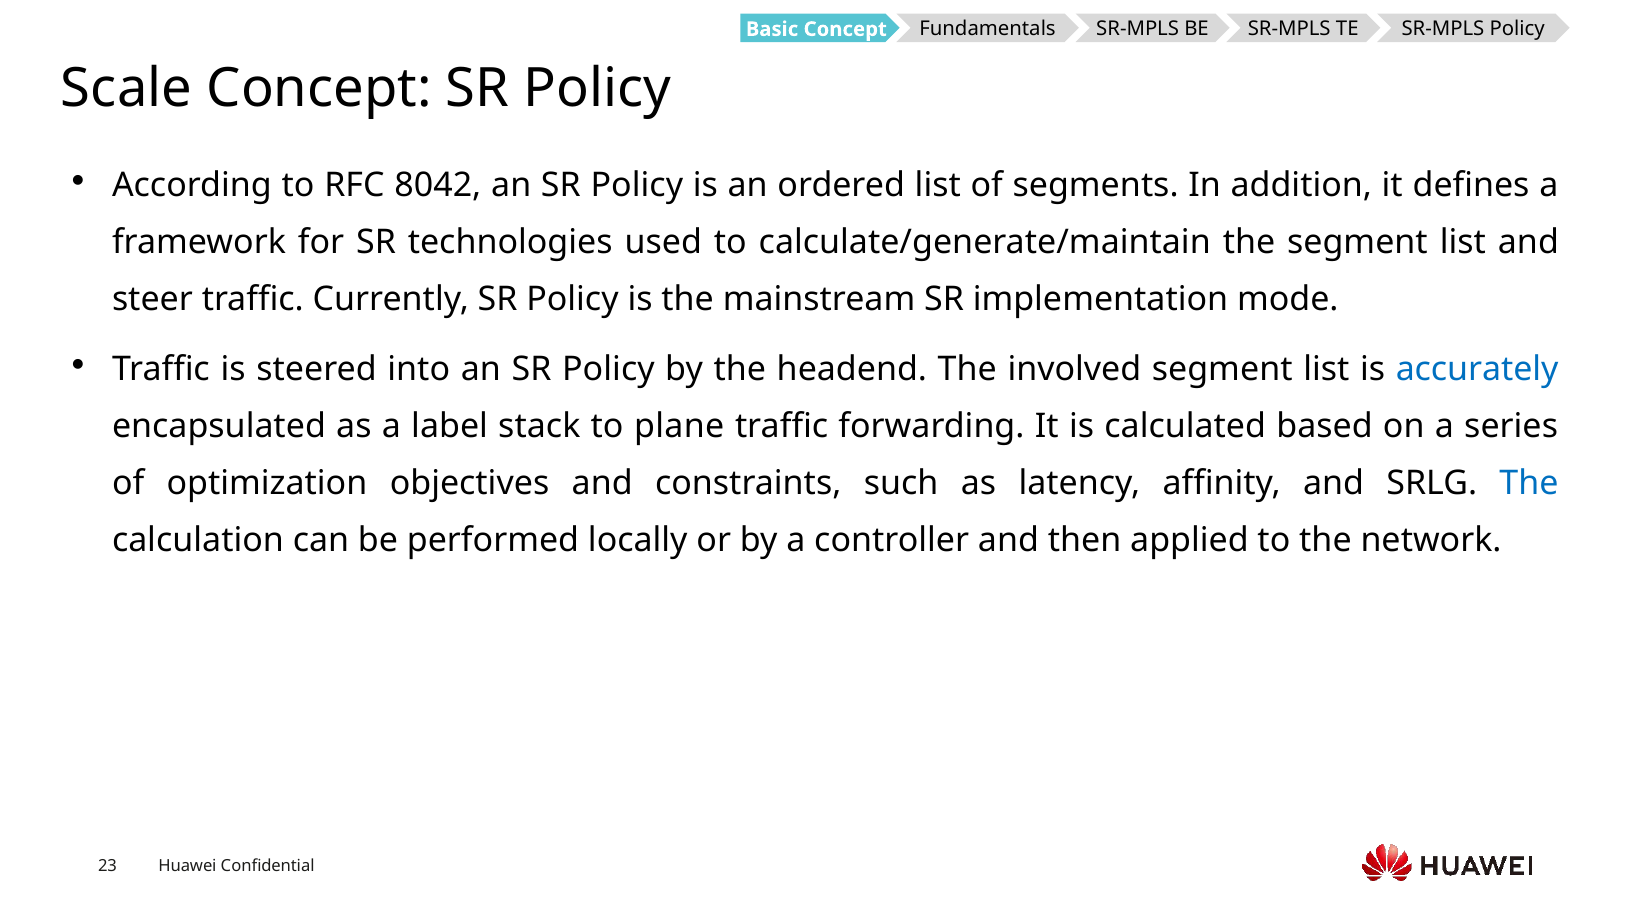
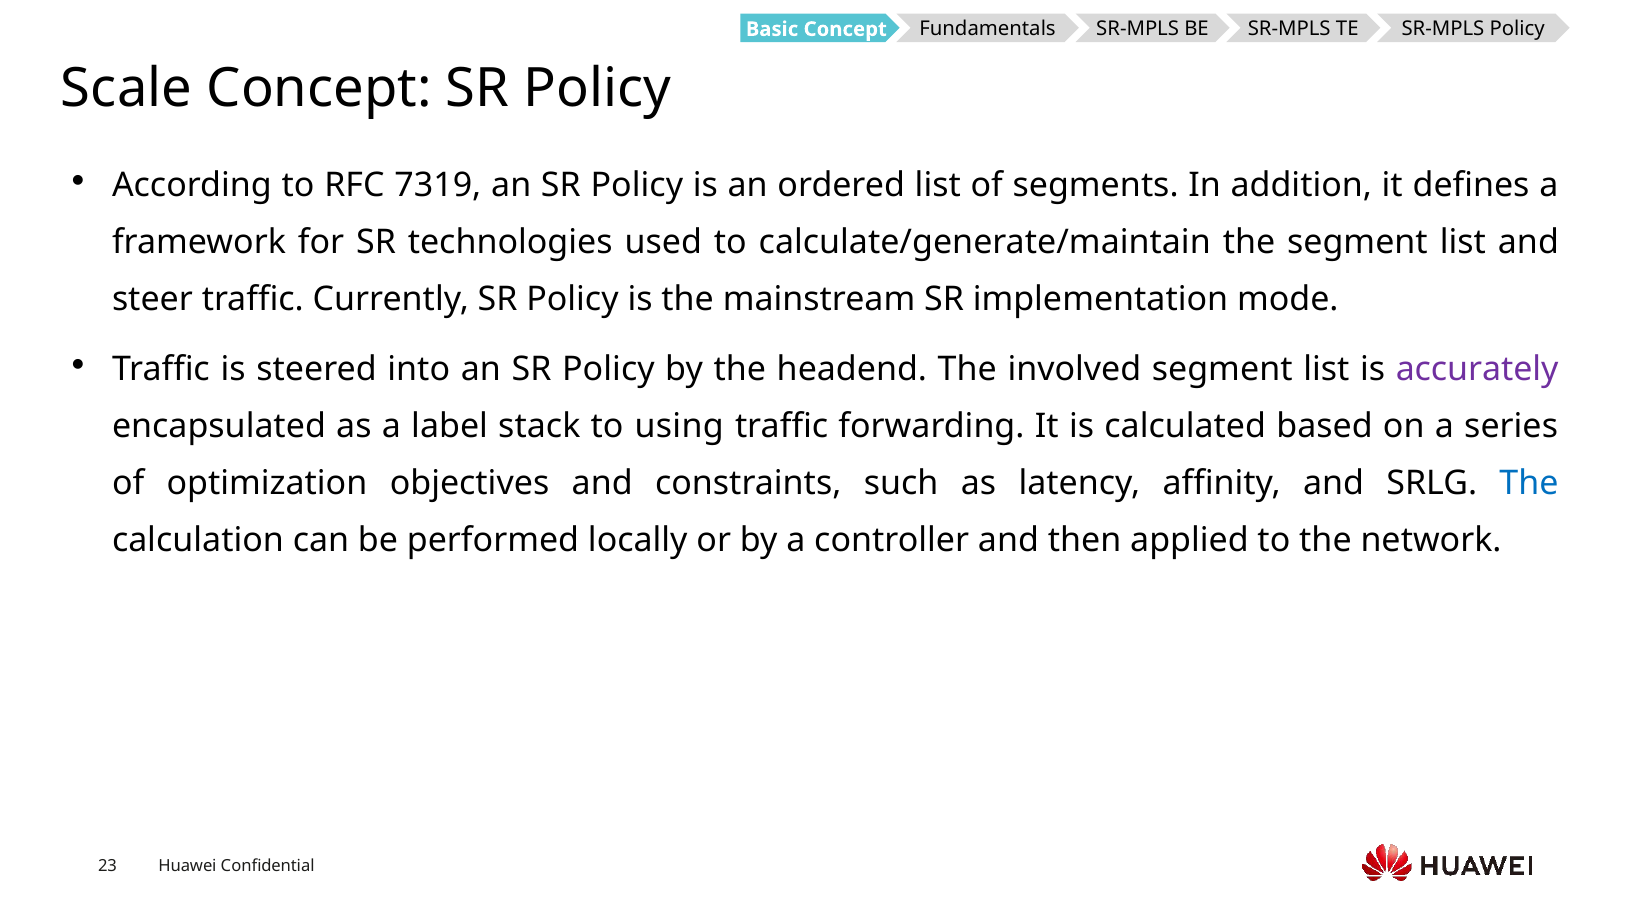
8042: 8042 -> 7319 (438, 185)
accurately colour: blue -> purple (1477, 369)
plane: plane -> using (679, 426)
